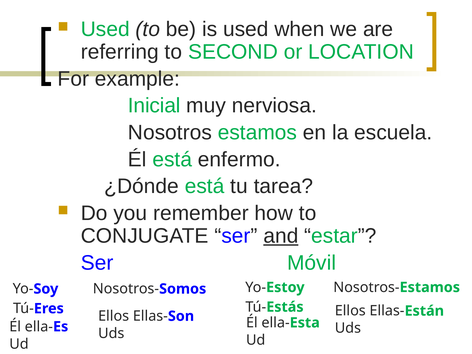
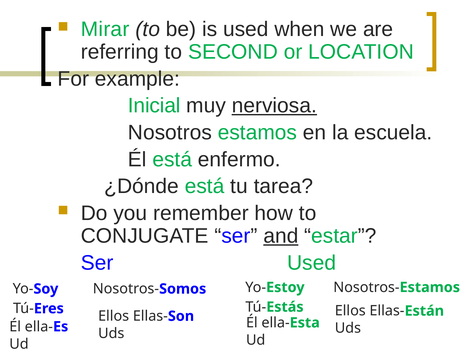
Used: Used -> Mirar (105, 29)
nerviosa underline: none -> present (274, 106)
Ser Móvil: Móvil -> Used (312, 263)
